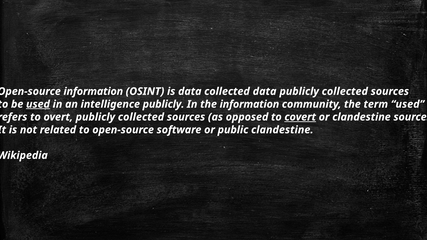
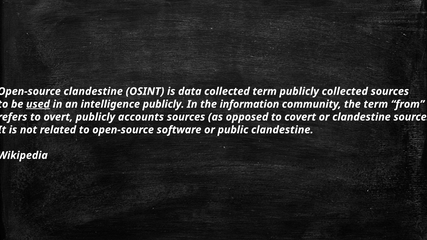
information: information -> clandestine (93, 91)
collected data: data -> term (265, 91)
term used: used -> from (408, 104)
overt publicly collected: collected -> accounts (141, 117)
covert underline: present -> none (300, 117)
